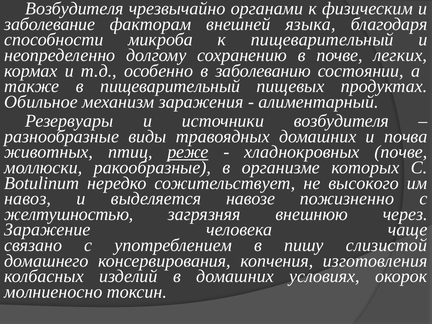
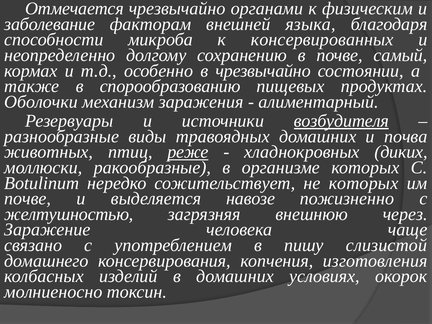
Возбудителя: Возбудителя -> Отмечается (74, 9)
к пищеварительный: пищеварительный -> консервированных (322, 40)
легких: легких -> самый (400, 55)
в заболеванию: заболеванию -> чрезвычайно (263, 71)
в пищеварительный: пищеварительный -> спорообразованию (170, 86)
Обильное: Обильное -> Оболочки (41, 102)
возбудителя underline: none -> present (341, 121)
хладнокровных почве: почве -> диких (401, 152)
не высокого: высокого -> которых (363, 183)
навоз: навоз -> почве (28, 199)
